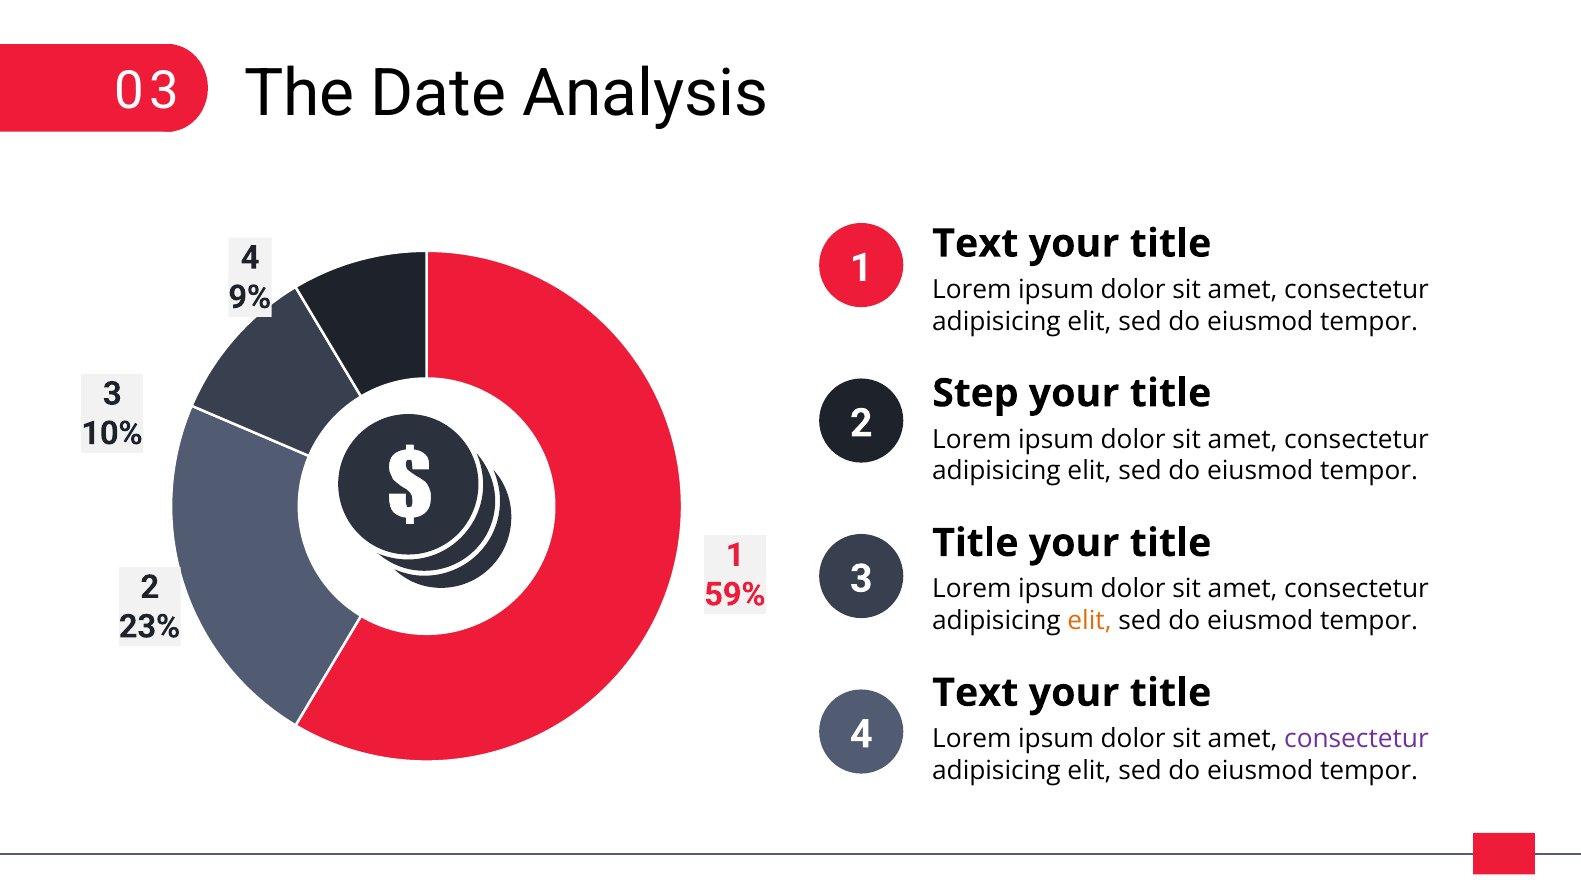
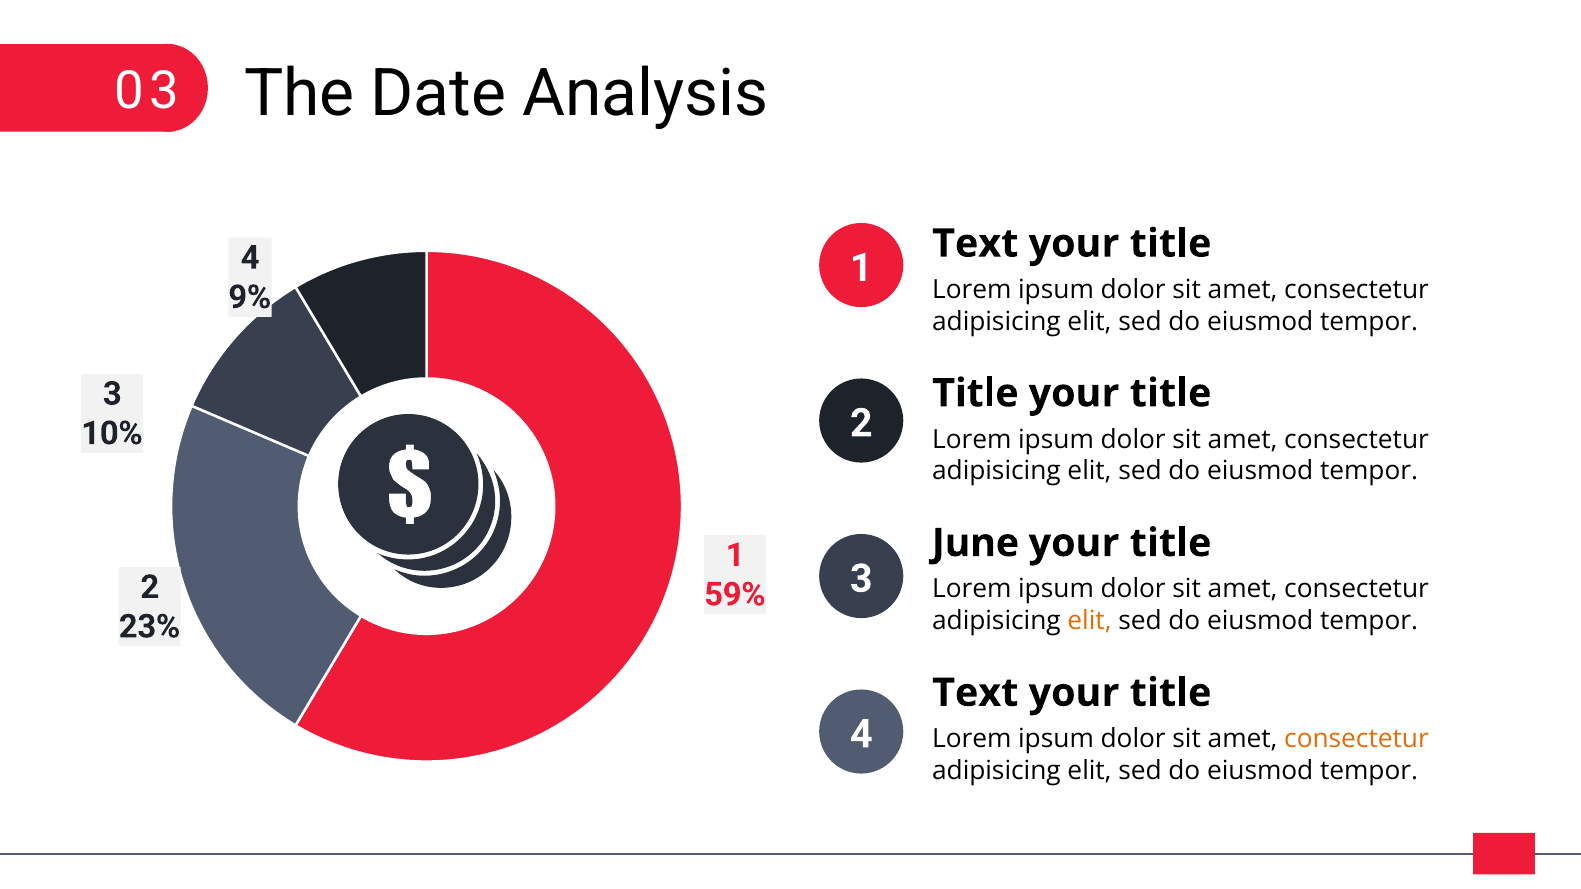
Step: Step -> Title (975, 393)
Title: Title -> June (975, 543)
consectetur colour: purple -> orange (1357, 739)
